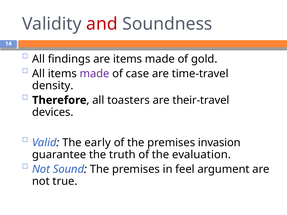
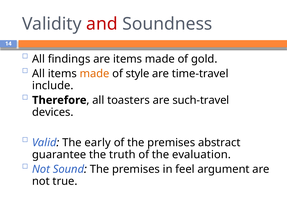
made colour: purple -> orange (95, 74)
case: case -> style (138, 74)
density: density -> include (53, 86)
their-travel: their-travel -> such-travel (201, 100)
invasion: invasion -> abstract (219, 143)
